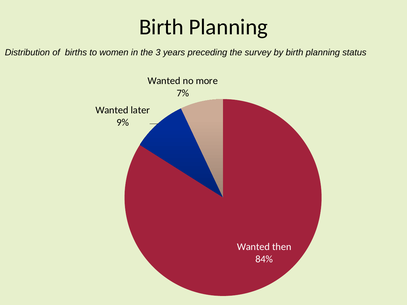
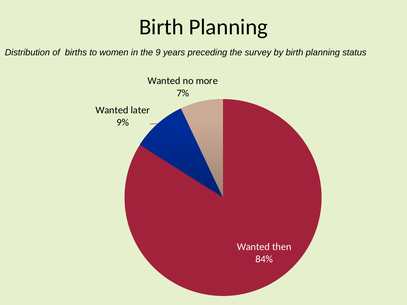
3: 3 -> 9 (158, 53)
